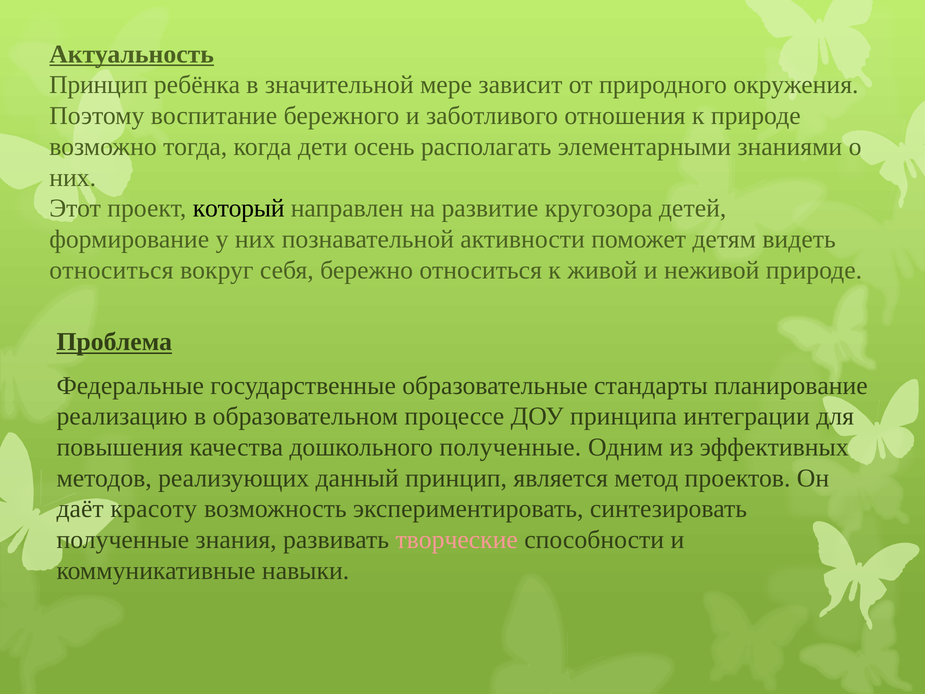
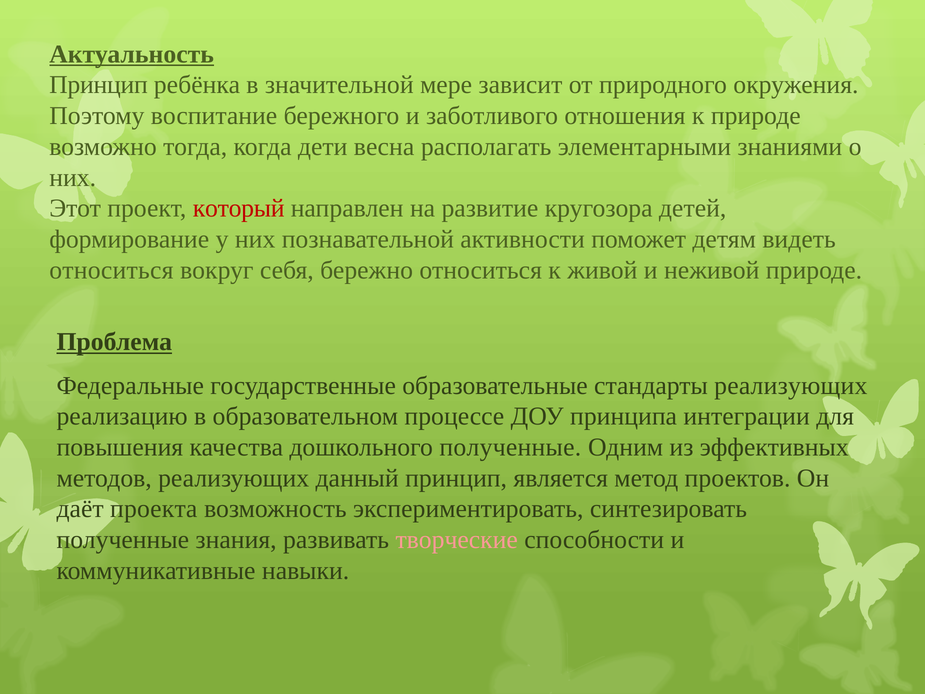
осень: осень -> весна (384, 147)
который colour: black -> red (239, 208)
стандарты планирование: планирование -> реализующих (791, 385)
красоту: красоту -> проекта (154, 509)
